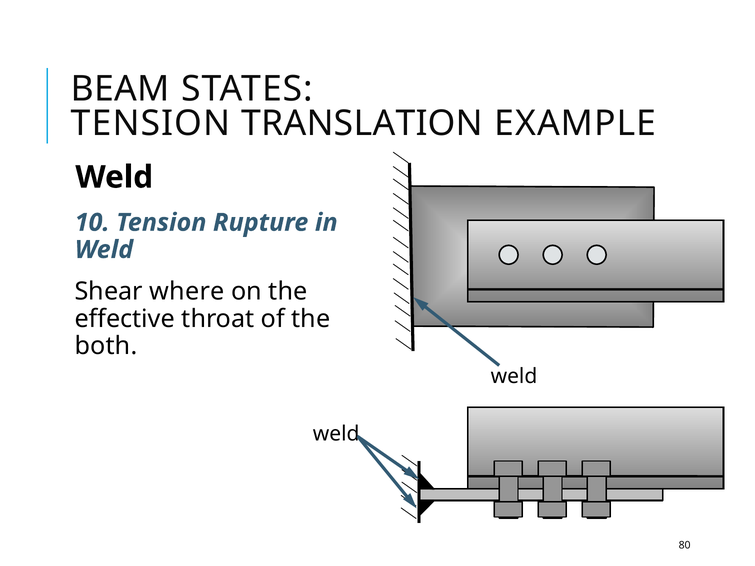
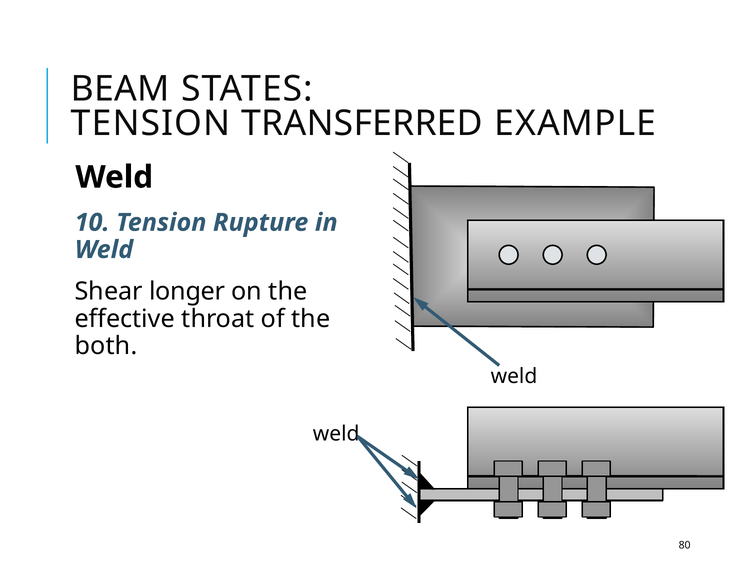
TRANSLATION: TRANSLATION -> TRANSFERRED (362, 123)
where: where -> longer (187, 292)
